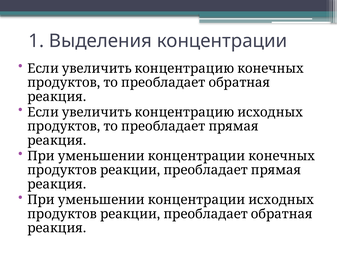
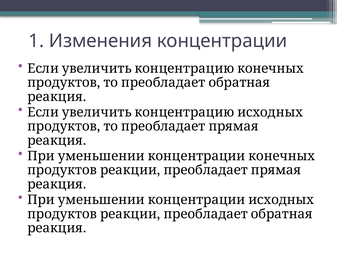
Выделения: Выделения -> Изменения (100, 41)
